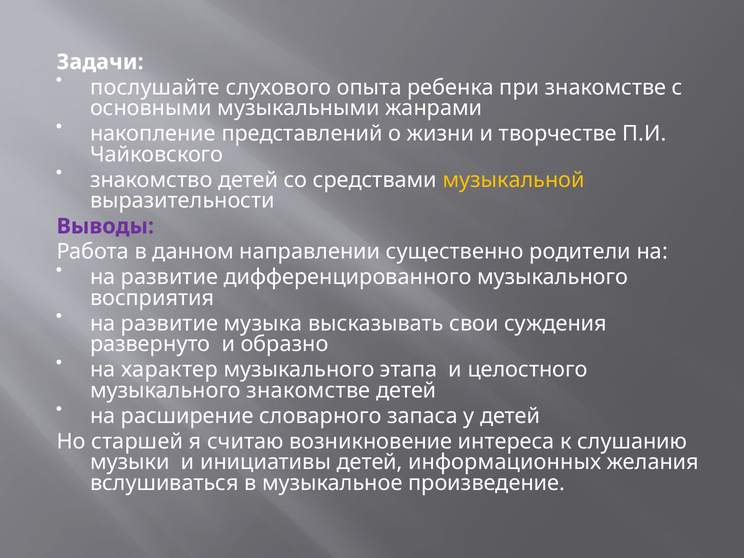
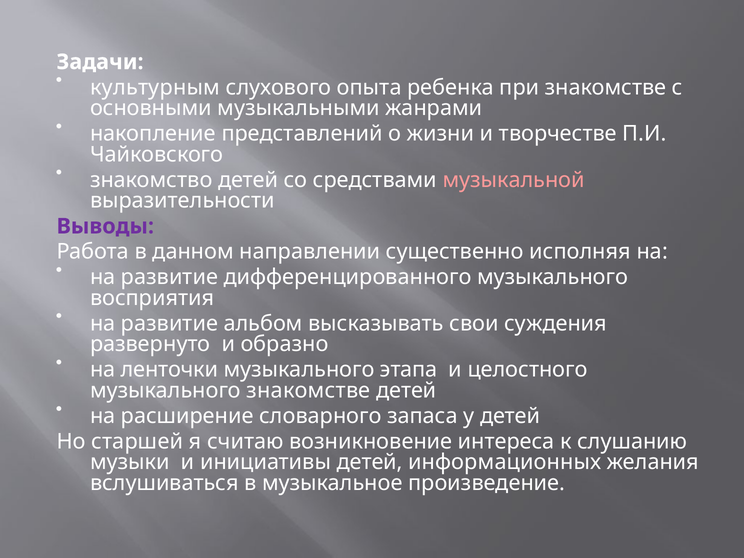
послушайте: послушайте -> культурным (155, 87)
музыкальной colour: yellow -> pink (514, 180)
родители: родители -> исполняя (580, 252)
музыка: музыка -> альбом (263, 323)
характер: характер -> ленточки (170, 370)
